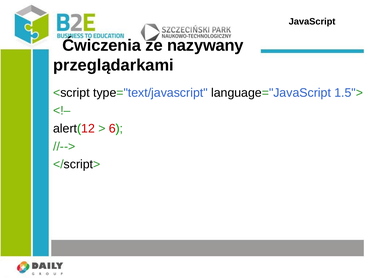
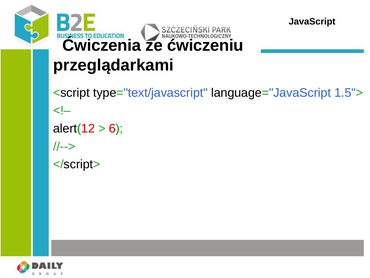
nazywany: nazywany -> ćwiczeniu (205, 45)
